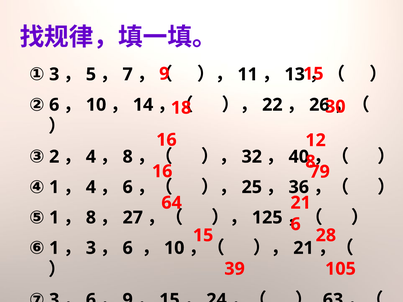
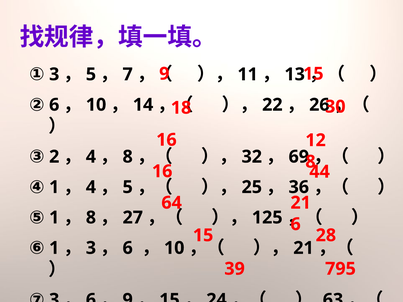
40: 40 -> 69 (299, 157)
79: 79 -> 44 (320, 172)
6: 6 -> 5 (128, 187)
105: 105 -> 795 (340, 269)
